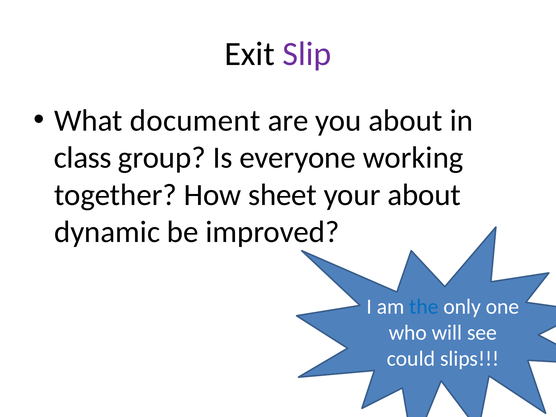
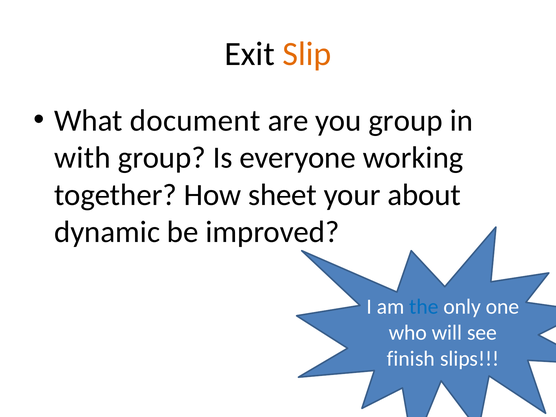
Slip colour: purple -> orange (307, 54)
you about: about -> group (405, 121)
class: class -> with (82, 158)
could: could -> finish (411, 359)
